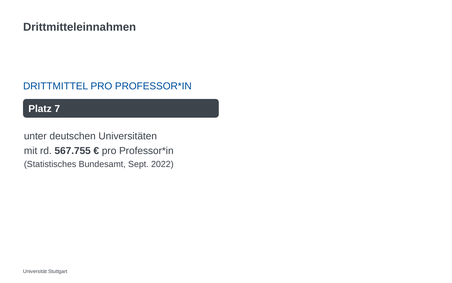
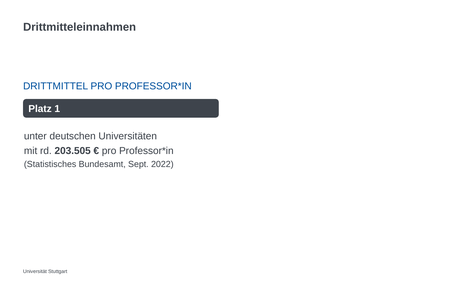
7: 7 -> 1 (57, 109)
567.755: 567.755 -> 203.505 (73, 151)
